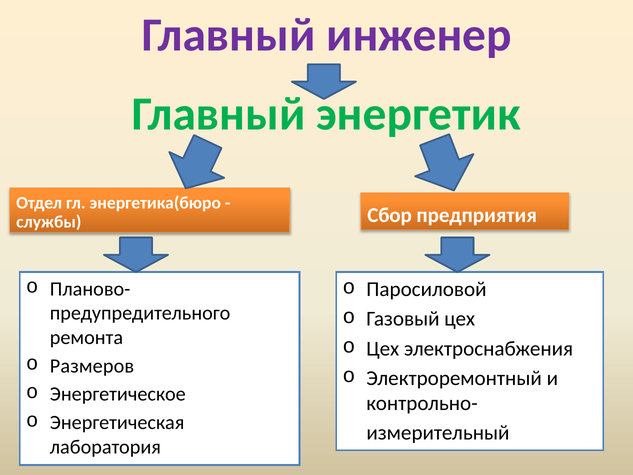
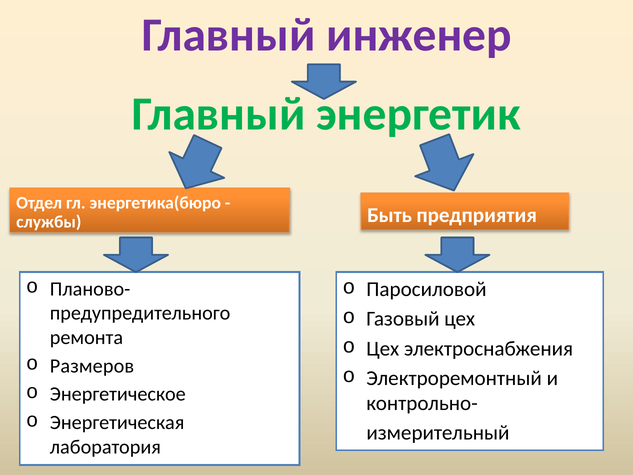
Сбор: Сбор -> Быть (390, 215)
